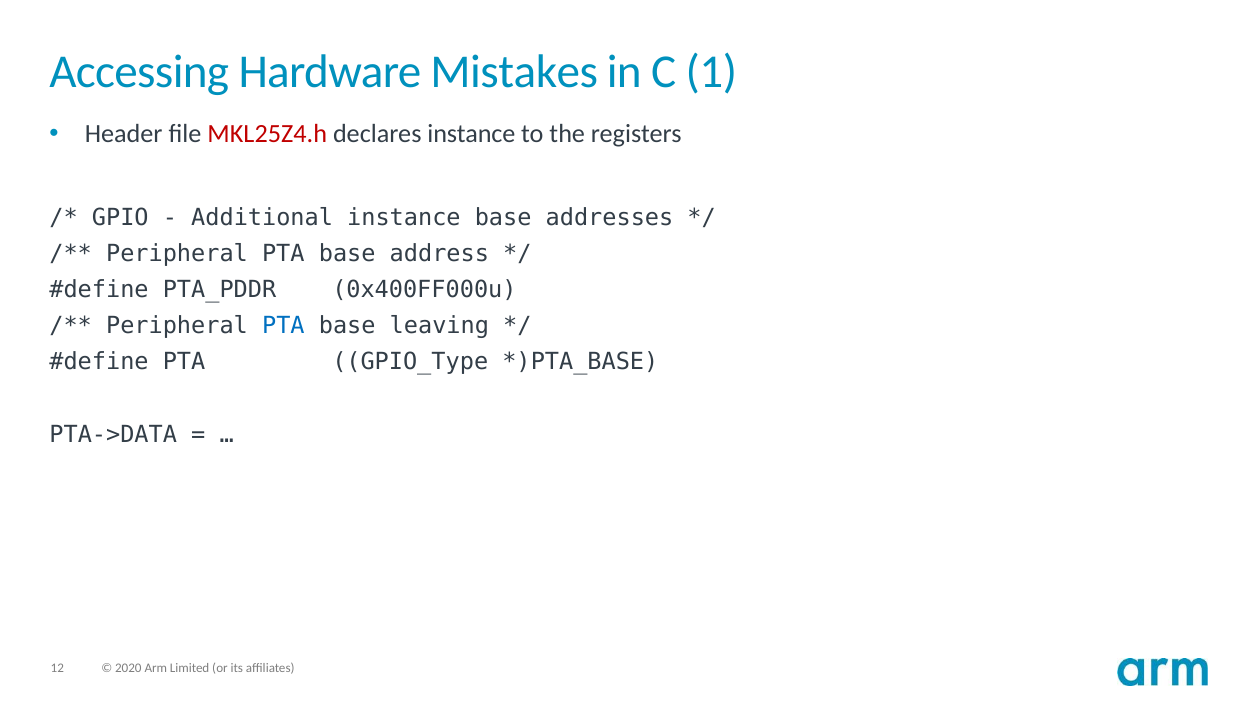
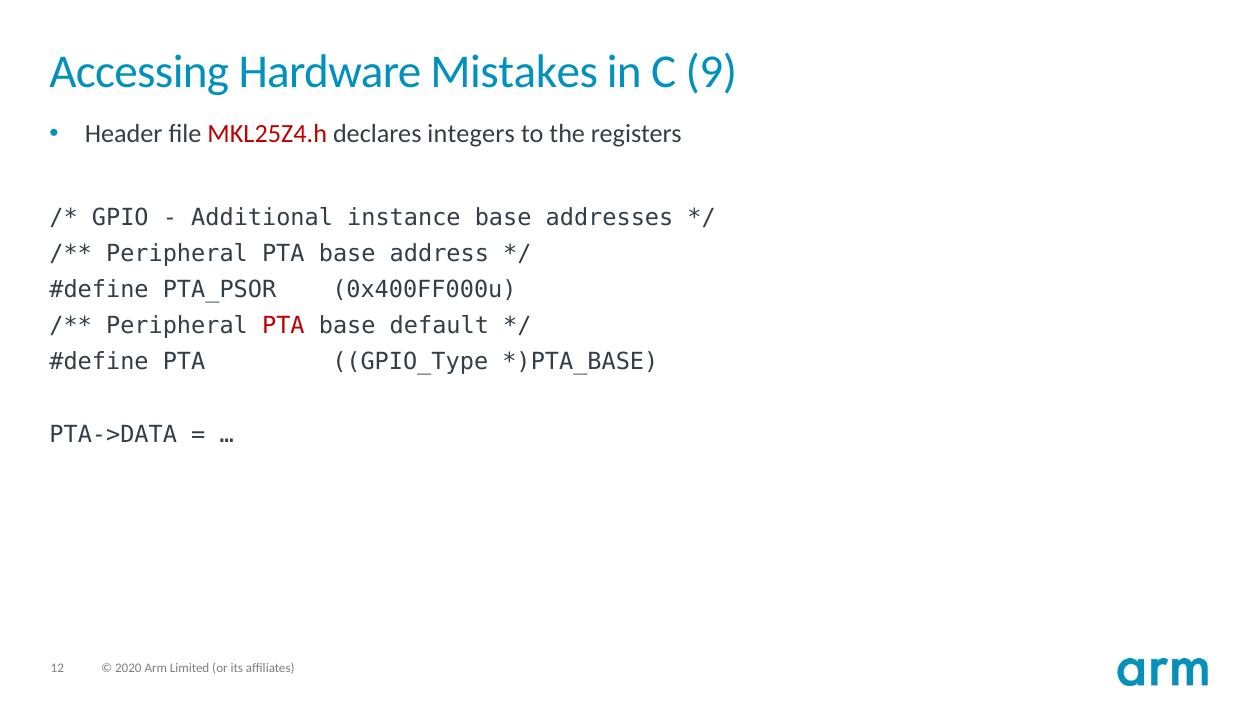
1: 1 -> 9 (711, 72)
declares instance: instance -> integers (471, 134)
PTA_PDDR: PTA_PDDR -> PTA_PSOR (220, 290)
PTA colour: blue -> red (283, 326)
leaving: leaving -> default (439, 326)
